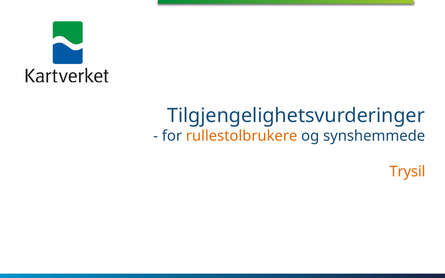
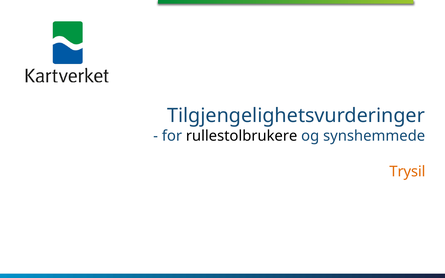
rullestolbrukere colour: orange -> black (242, 136)
